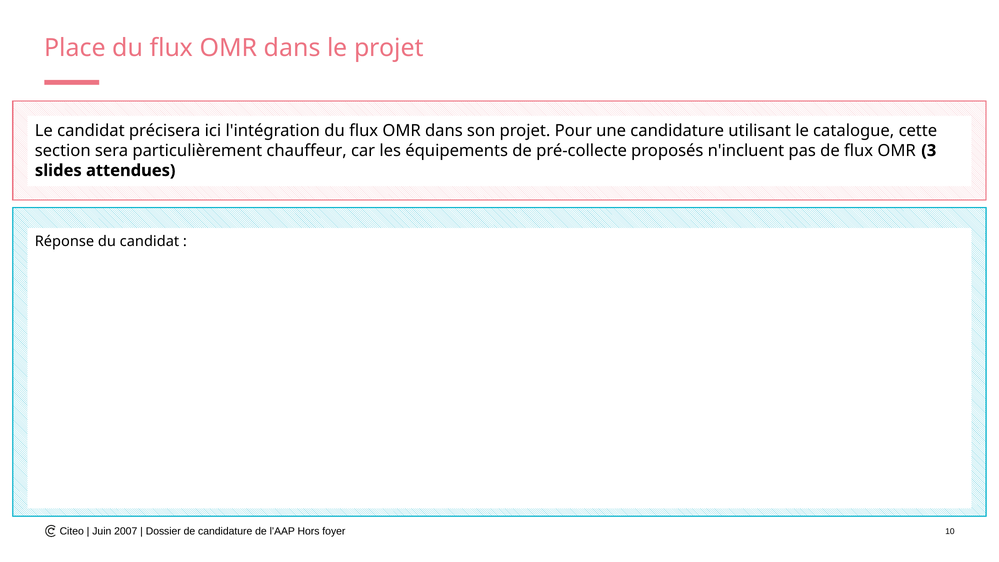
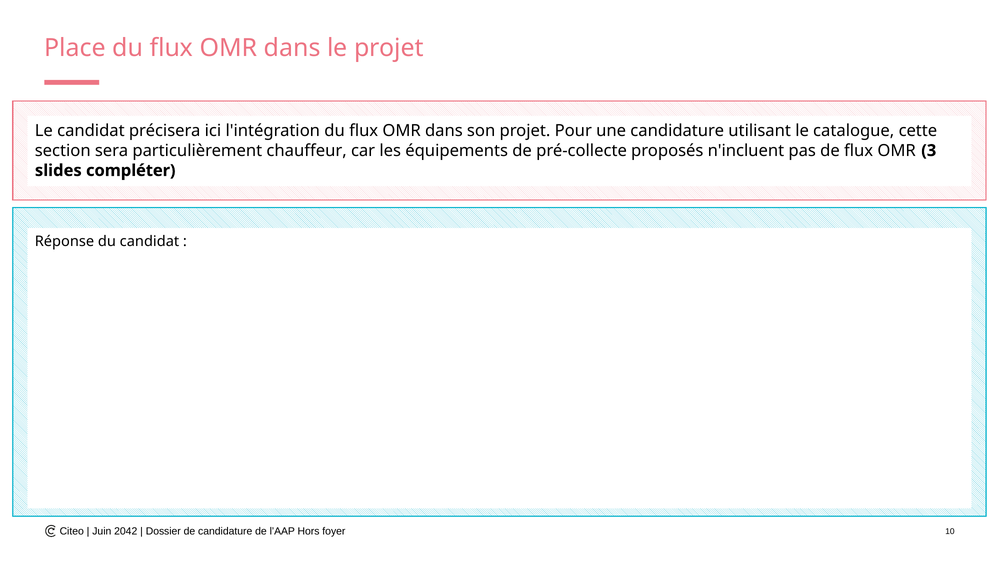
attendues: attendues -> compléter (131, 170)
2007: 2007 -> 2042 (126, 531)
